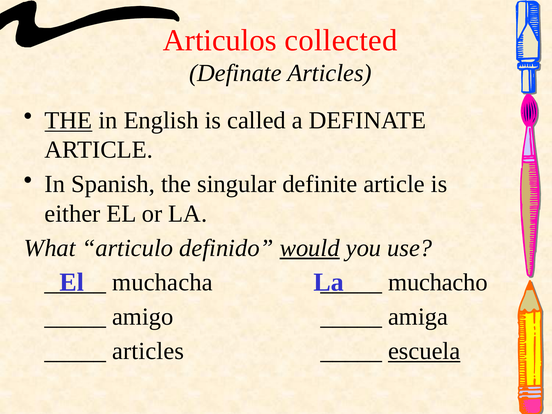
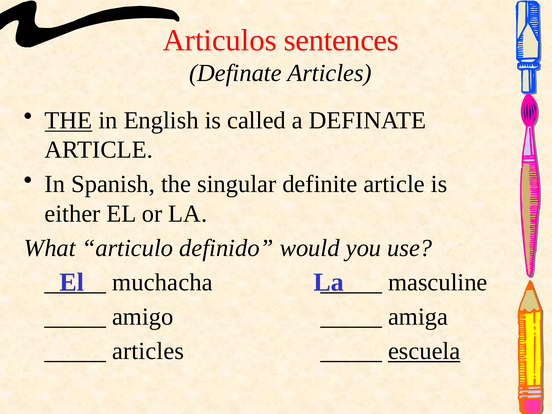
collected: collected -> sentences (341, 40)
would underline: present -> none (310, 248)
muchacho: muchacho -> masculine (438, 282)
